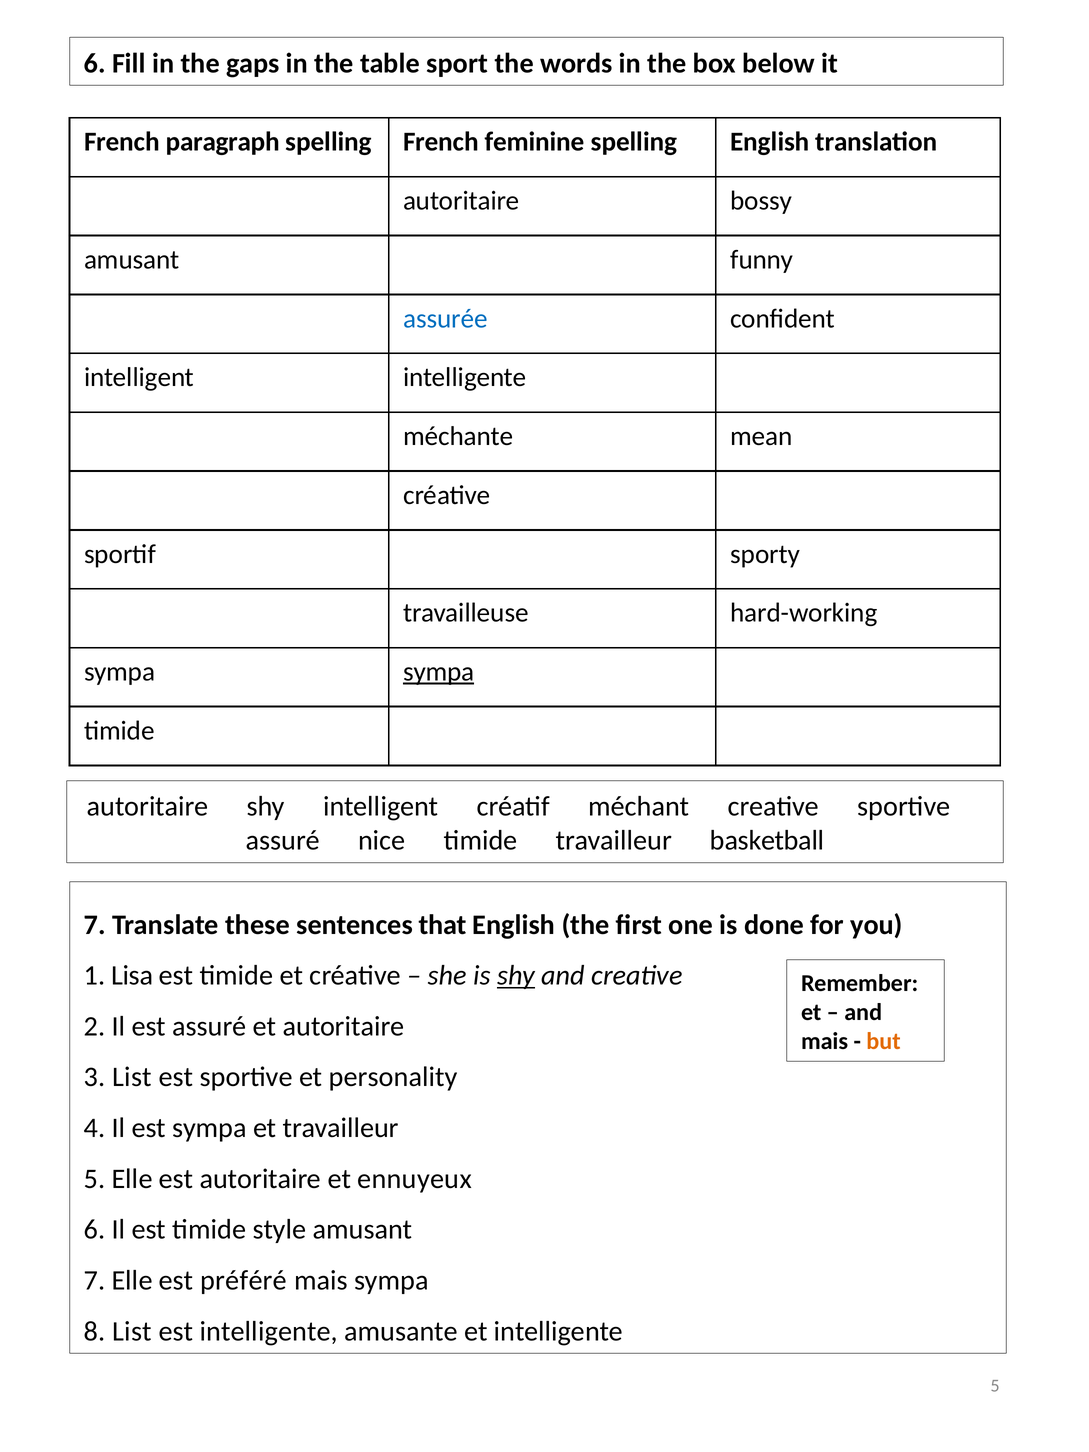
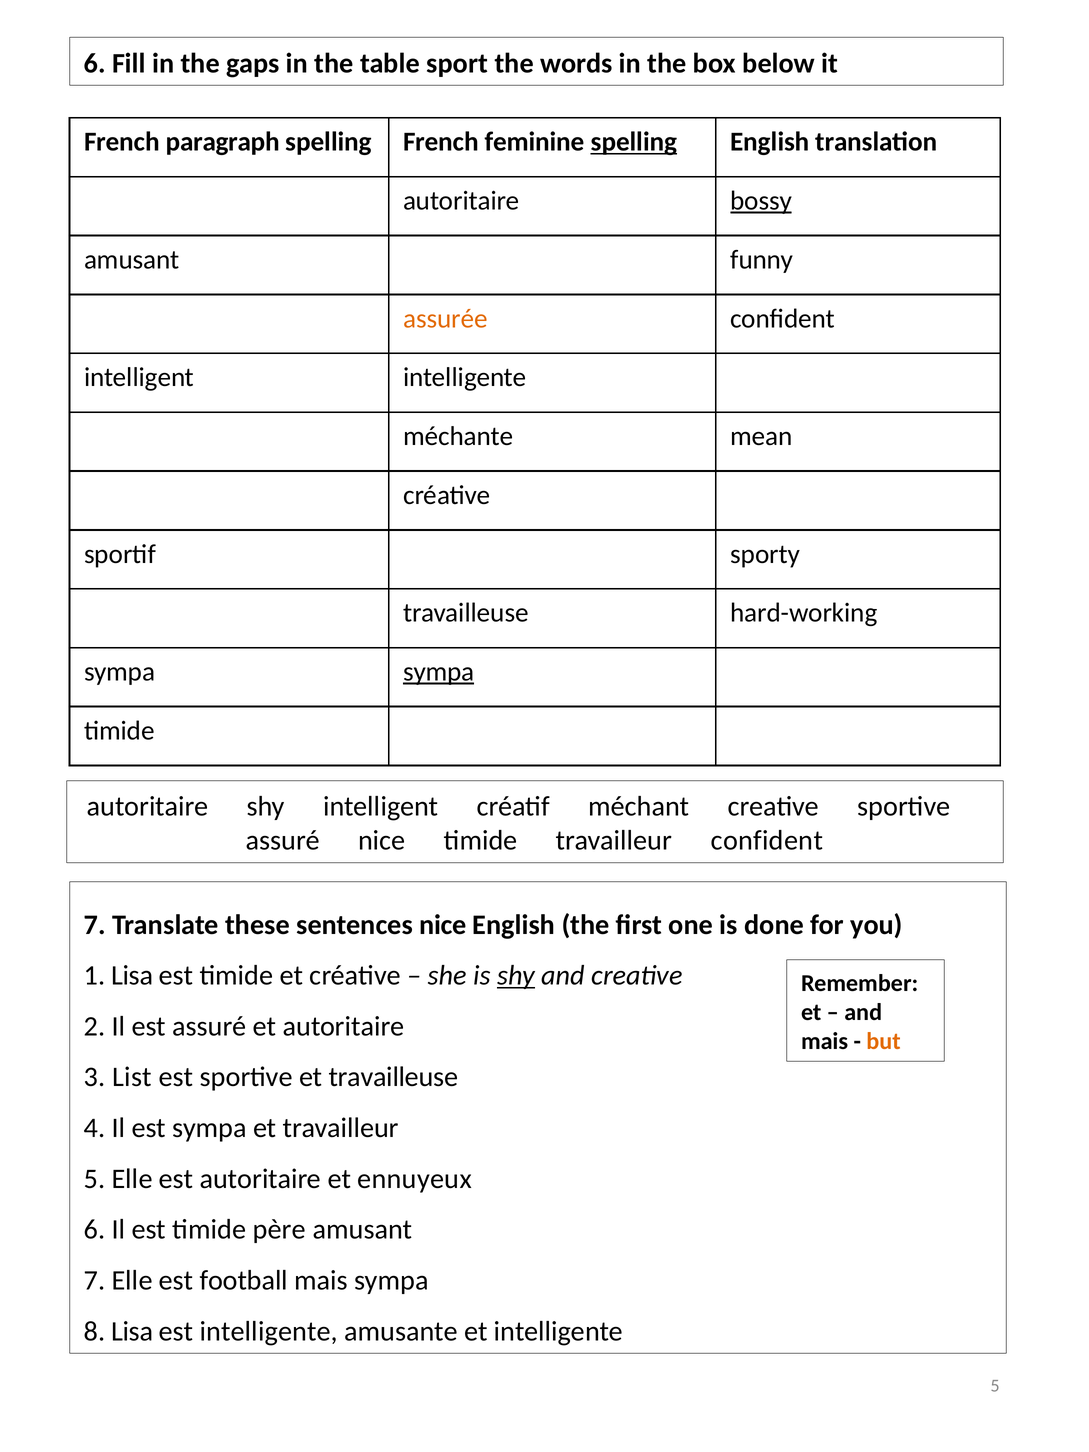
spelling underline: none -> present (634, 142)
bossy underline: none -> present (761, 201)
assurée colour: blue -> orange (445, 319)
travailleur basketball: basketball -> confident (767, 841)
sentences that: that -> nice (443, 925)
et personality: personality -> travailleuse (393, 1077)
style: style -> père (279, 1230)
préféré: préféré -> football (244, 1280)
8 List: List -> Lisa (132, 1331)
